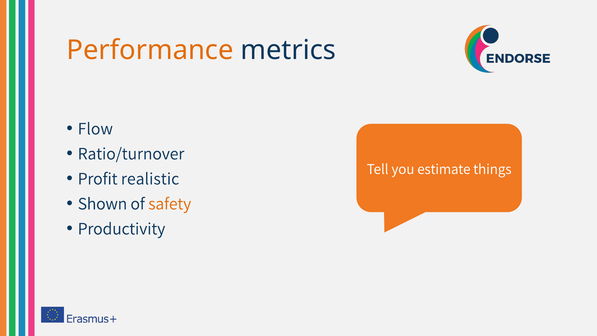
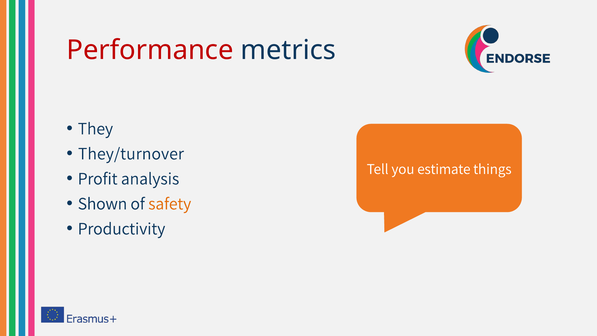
Performance colour: orange -> red (150, 50)
Flow: Flow -> They (95, 129)
Ratio/turnover: Ratio/turnover -> They/turnover (131, 154)
realistic: realistic -> analysis (150, 179)
